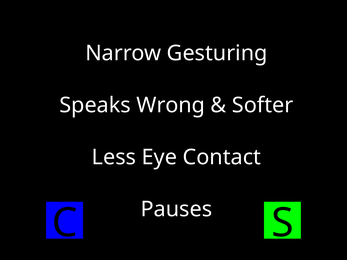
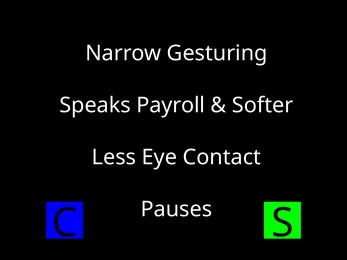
Wrong: Wrong -> Payroll (171, 105)
